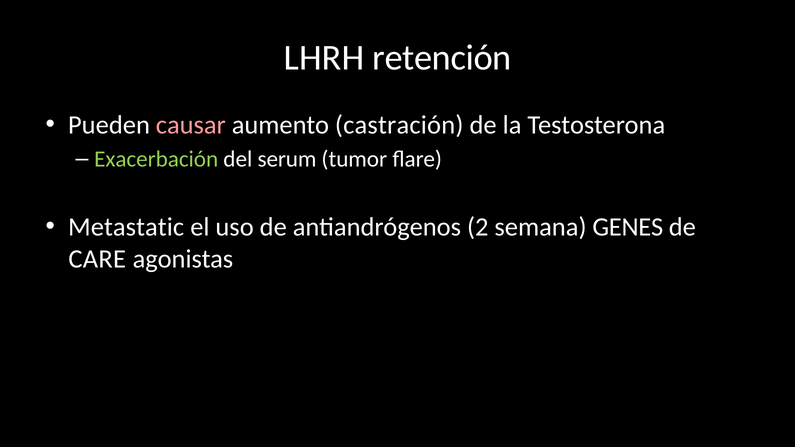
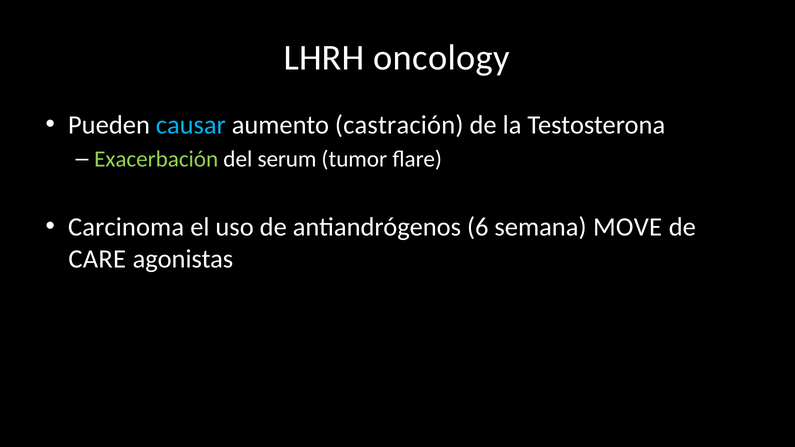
retención: retención -> oncology (442, 58)
causar colour: pink -> light blue (191, 125)
Metastatic: Metastatic -> Carcinoma (126, 227)
2: 2 -> 6 (478, 227)
GENES: GENES -> MOVE (628, 227)
